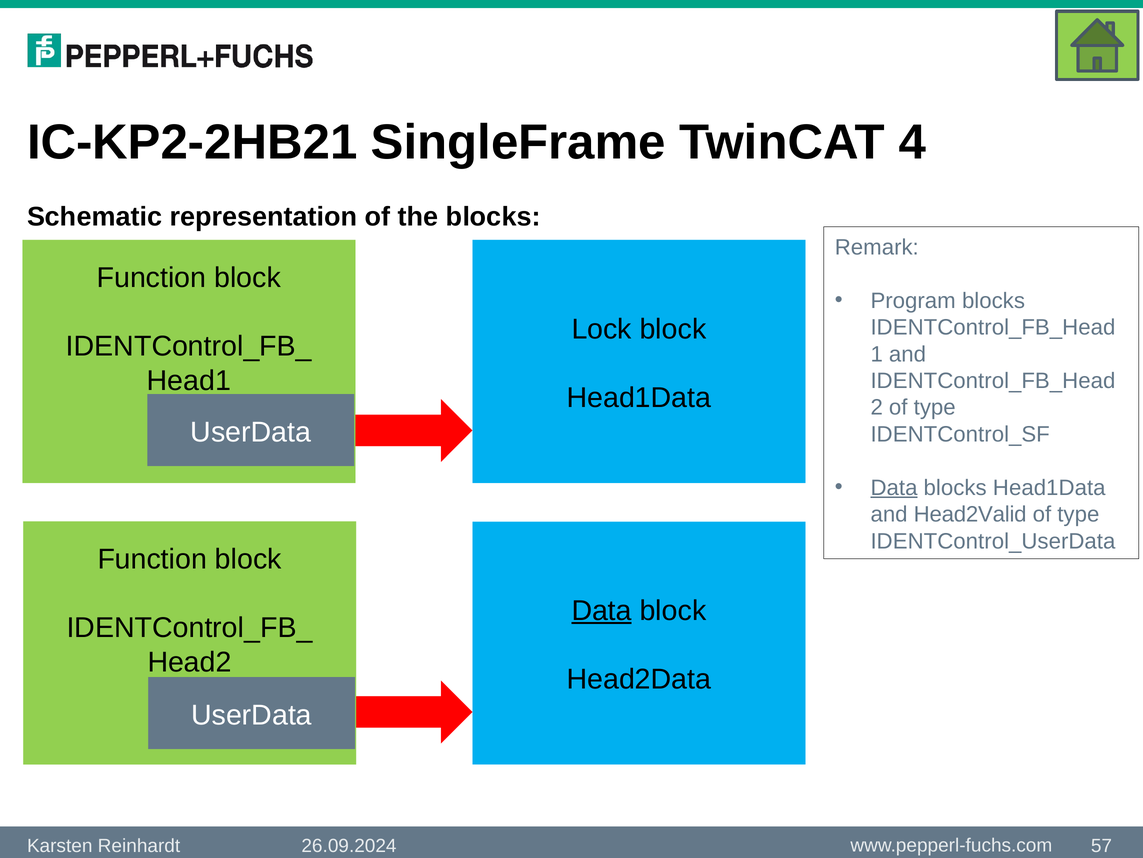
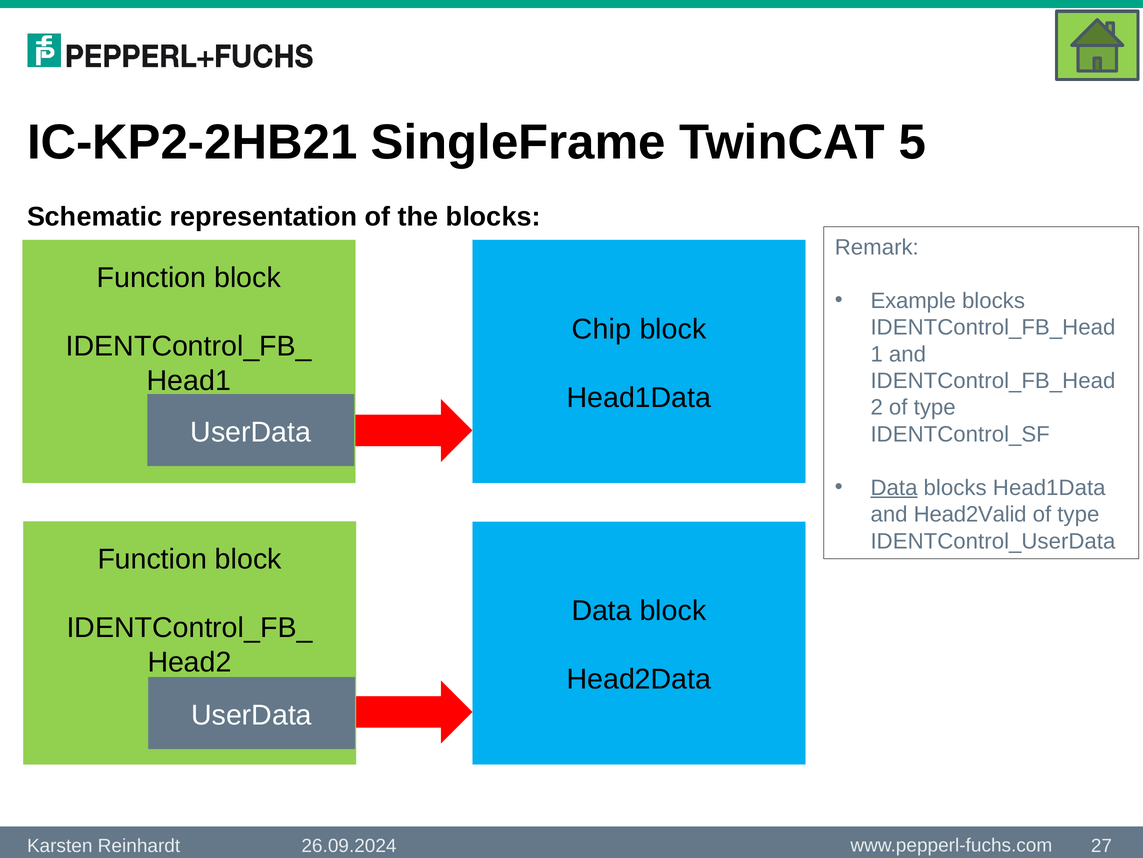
4: 4 -> 5 (912, 142)
Program: Program -> Example (913, 301)
Lock: Lock -> Chip (601, 329)
Data underline: present -> none (602, 610)
57: 57 -> 27 (1101, 845)
